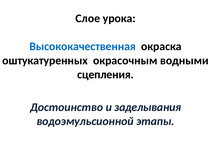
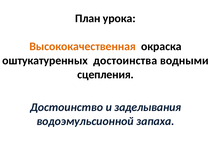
Слое: Слое -> План (88, 18)
Высококачественная colour: blue -> orange (83, 47)
окрасочным: окрасочным -> достоинства (125, 61)
этапы: этапы -> запаха (155, 121)
